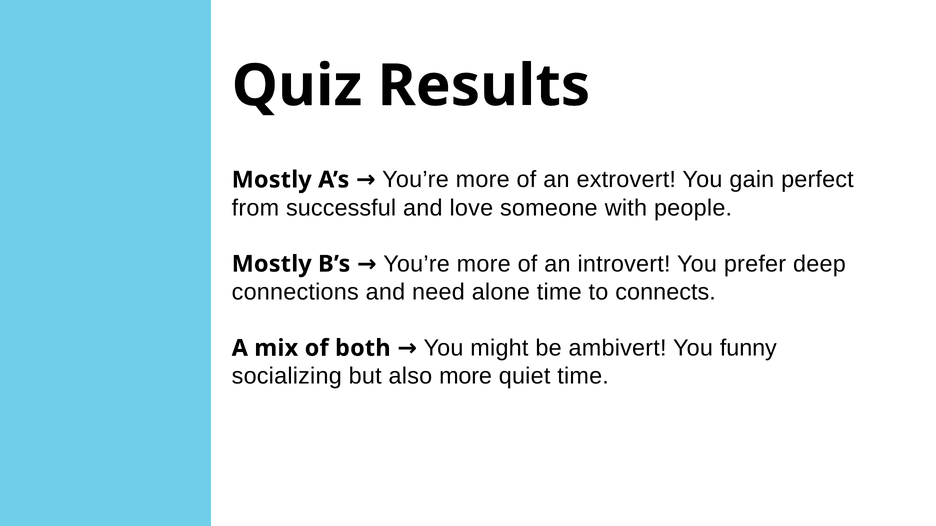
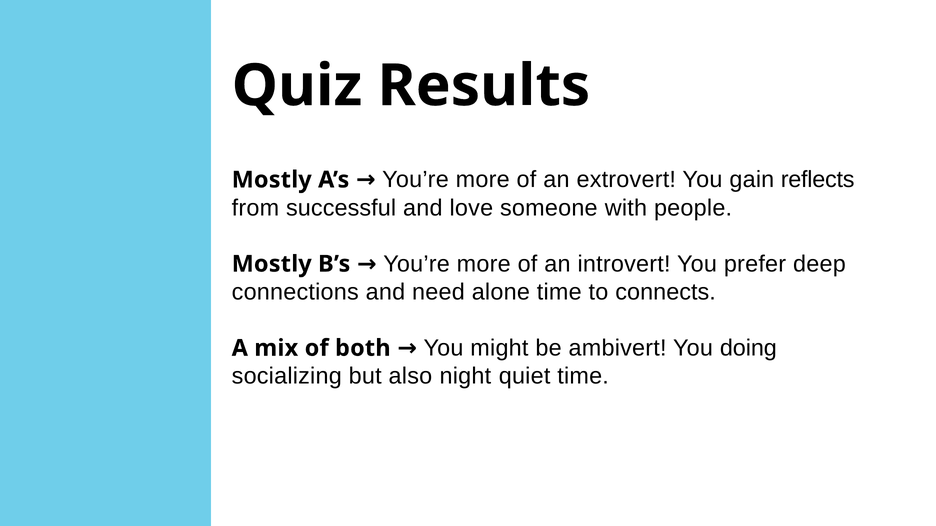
perfect: perfect -> reflects (818, 180)
funny: funny -> doing (748, 348)
also more: more -> night (465, 376)
